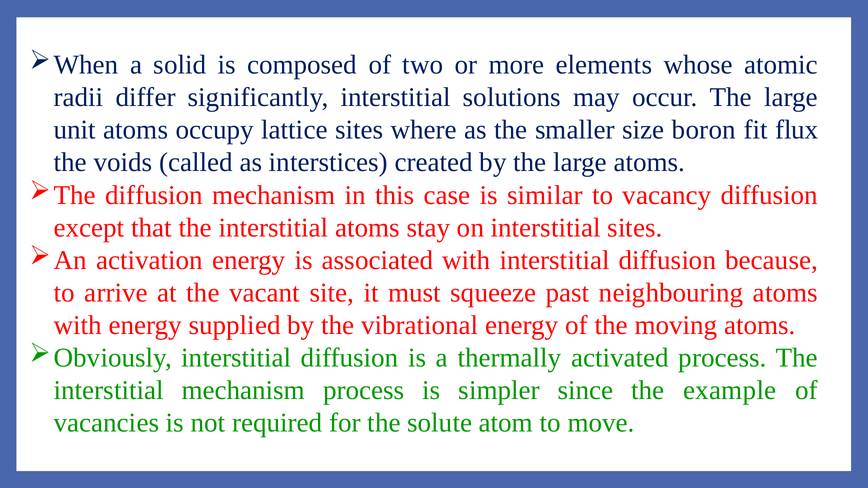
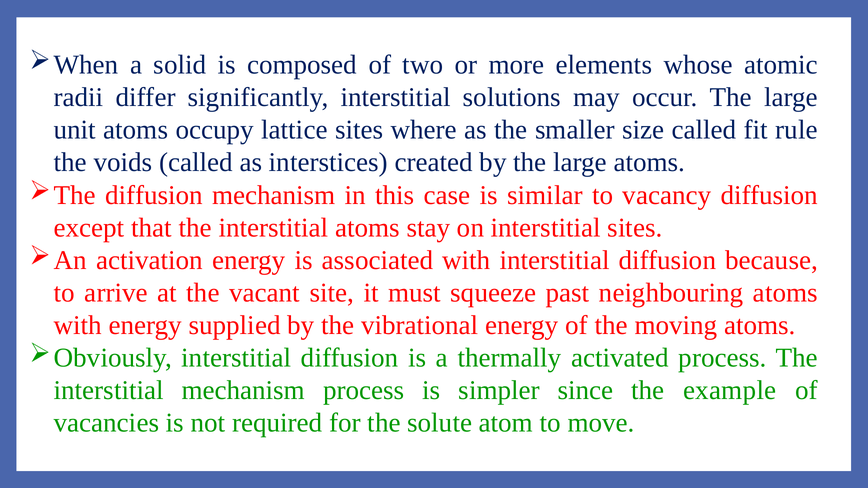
size boron: boron -> called (704, 130)
flux: flux -> rule (797, 130)
